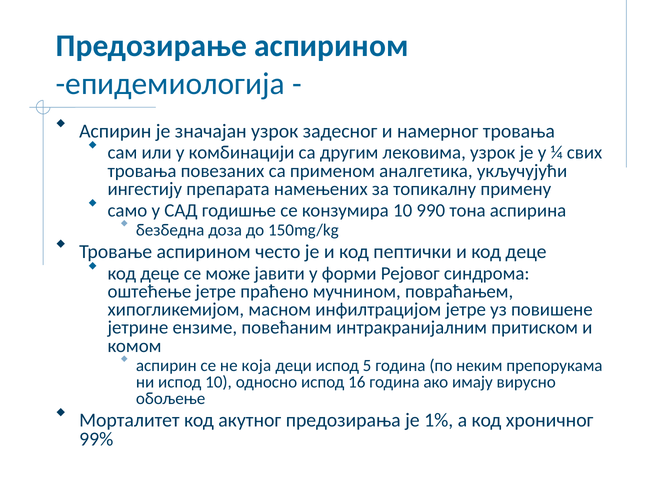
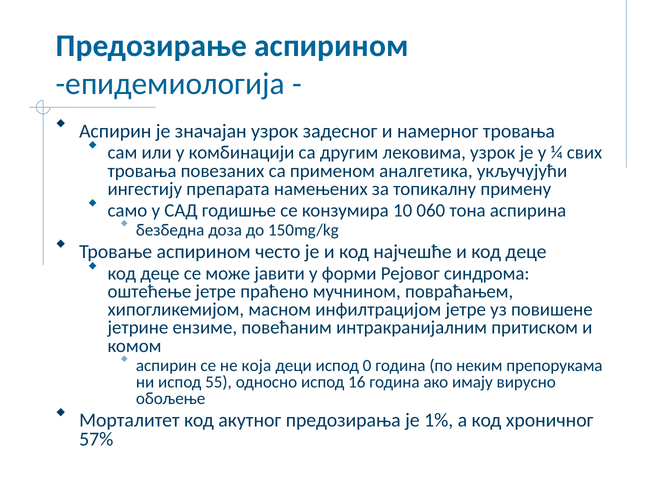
990: 990 -> 060 (431, 210)
пептички: пептички -> најчешће (412, 252)
5: 5 -> 0 (367, 366)
испод 10: 10 -> 55 (219, 382)
99%: 99% -> 57% (96, 439)
